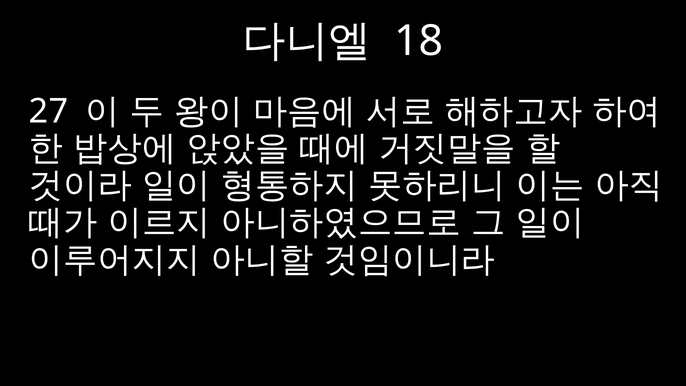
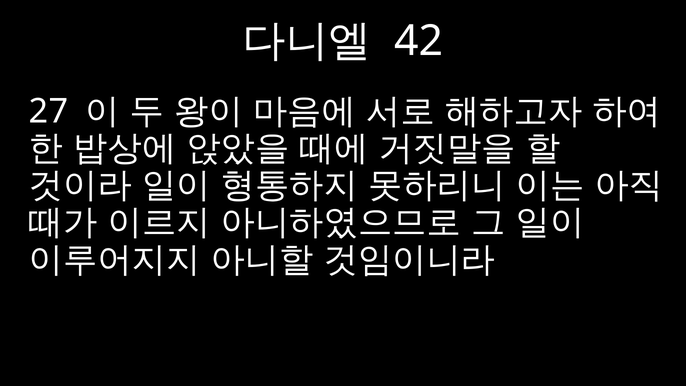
18: 18 -> 42 (419, 41)
